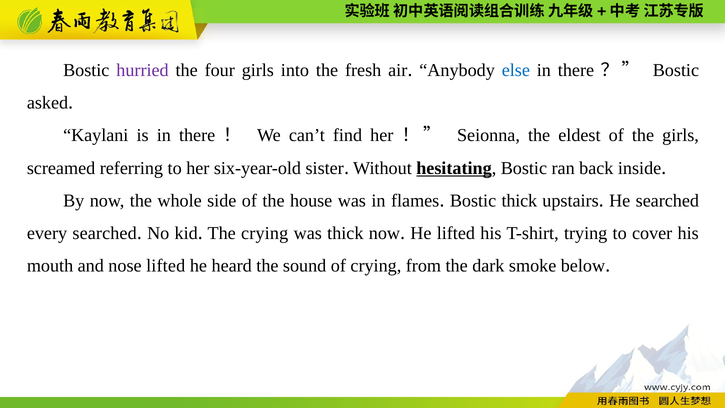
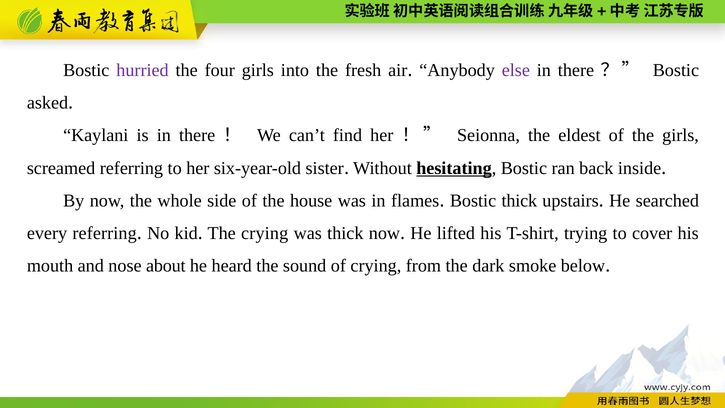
else colour: blue -> purple (516, 70)
every searched: searched -> referring (105, 233)
nose lifted: lifted -> about (166, 266)
